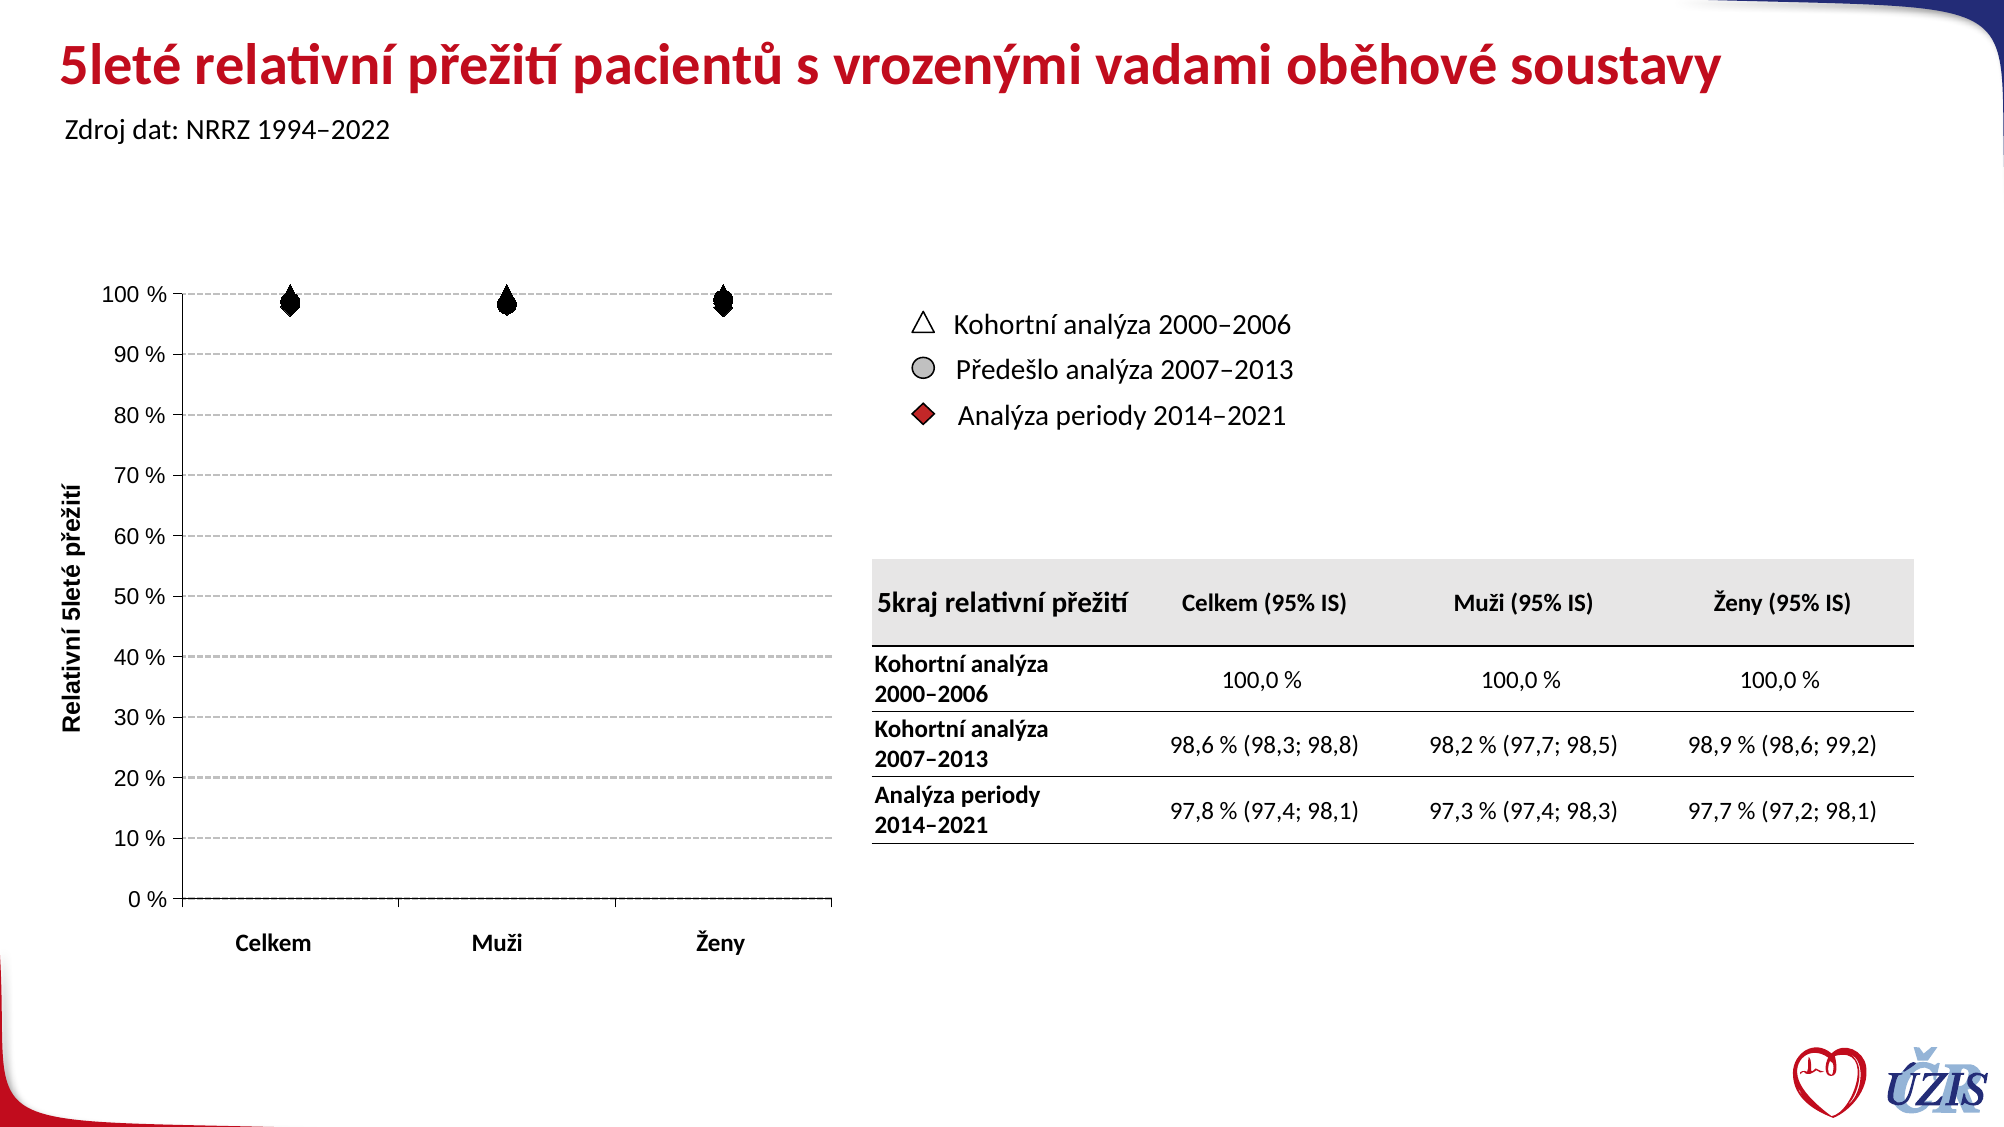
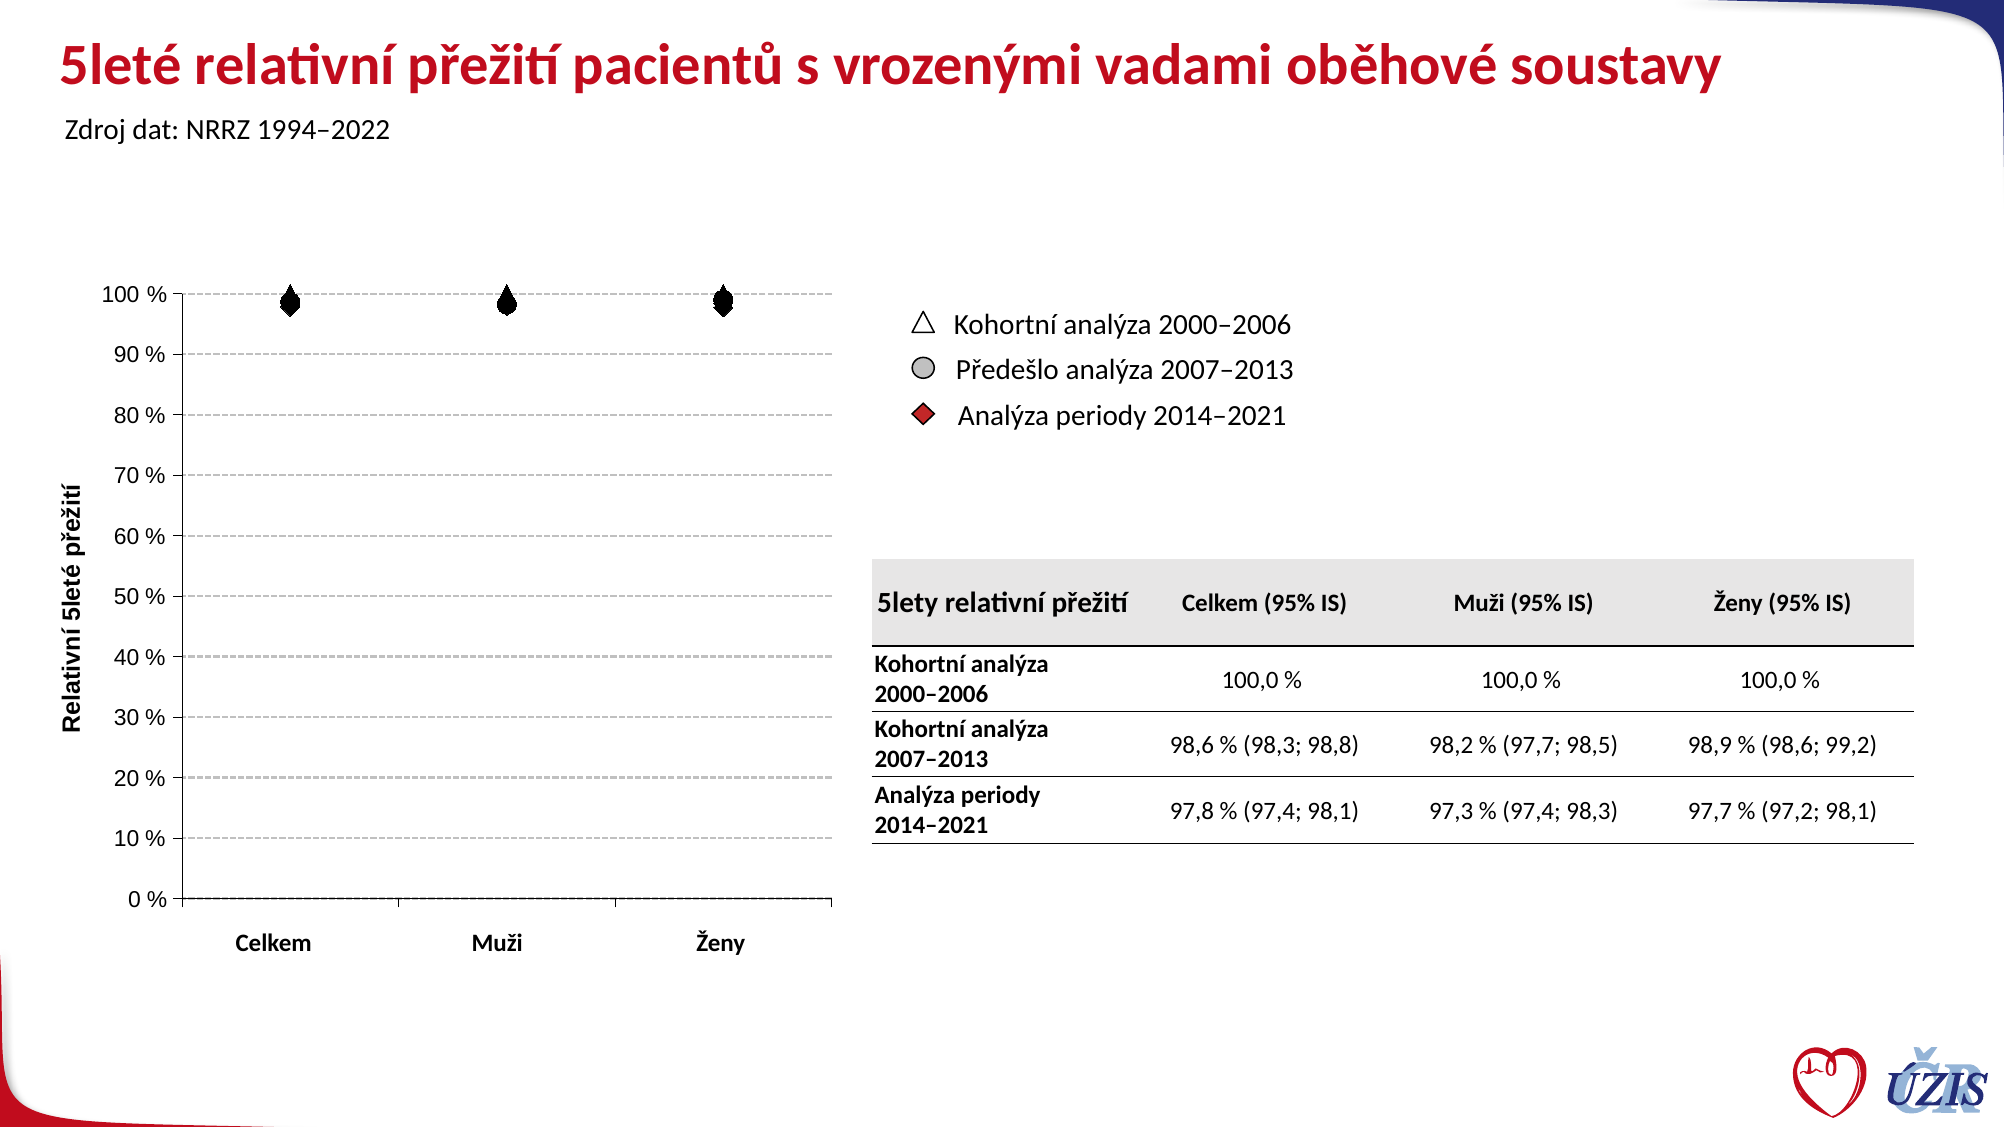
5kraj: 5kraj -> 5lety (908, 603)
